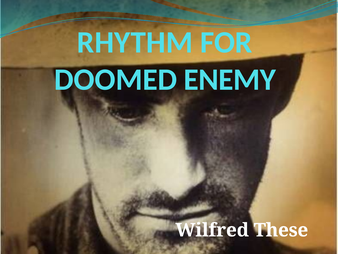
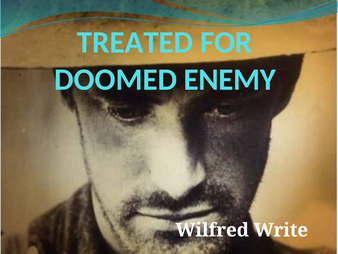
RHYTHM: RHYTHM -> TREATED (135, 42)
These: These -> Write (281, 230)
